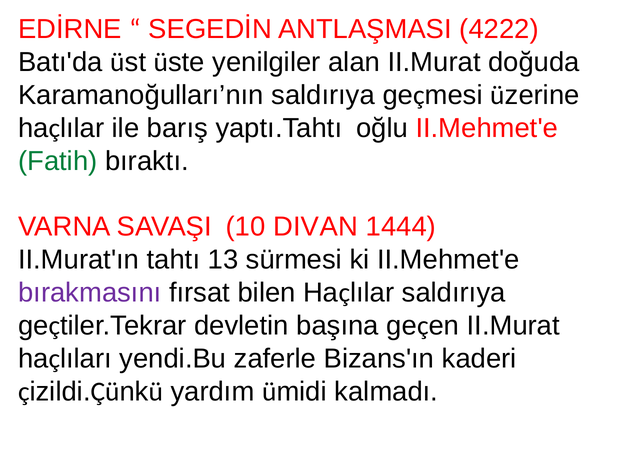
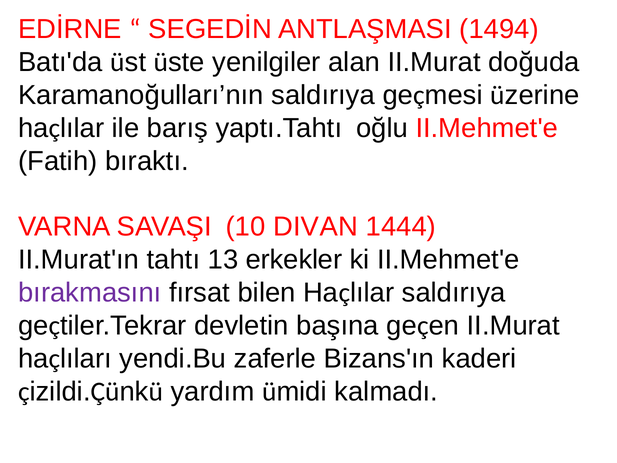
4222: 4222 -> 1494 (499, 29)
Fatih colour: green -> black (58, 161)
sürmesi: sürmesi -> erkekler (294, 260)
